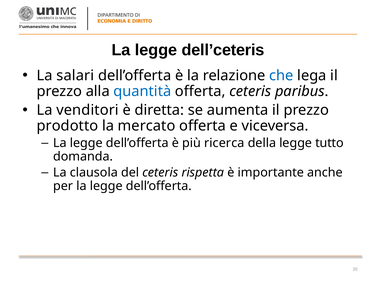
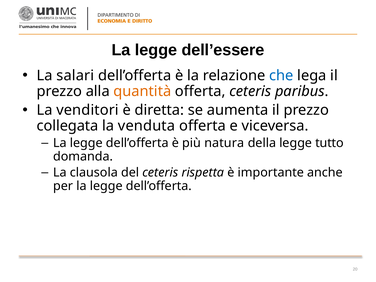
dell’ceteris: dell’ceteris -> dell’essere (223, 50)
quantità colour: blue -> orange (142, 91)
prodotto: prodotto -> collegata (68, 126)
mercato: mercato -> venduta (147, 126)
ricerca: ricerca -> natura (224, 143)
